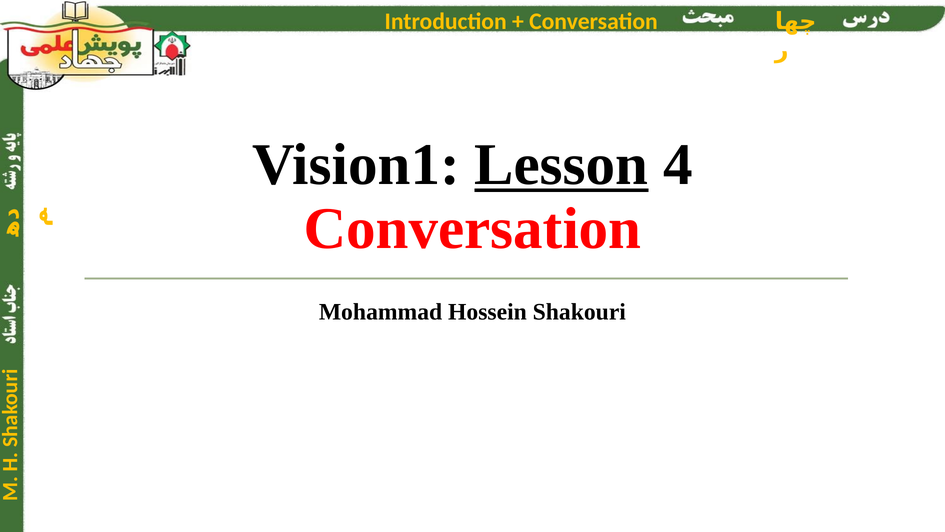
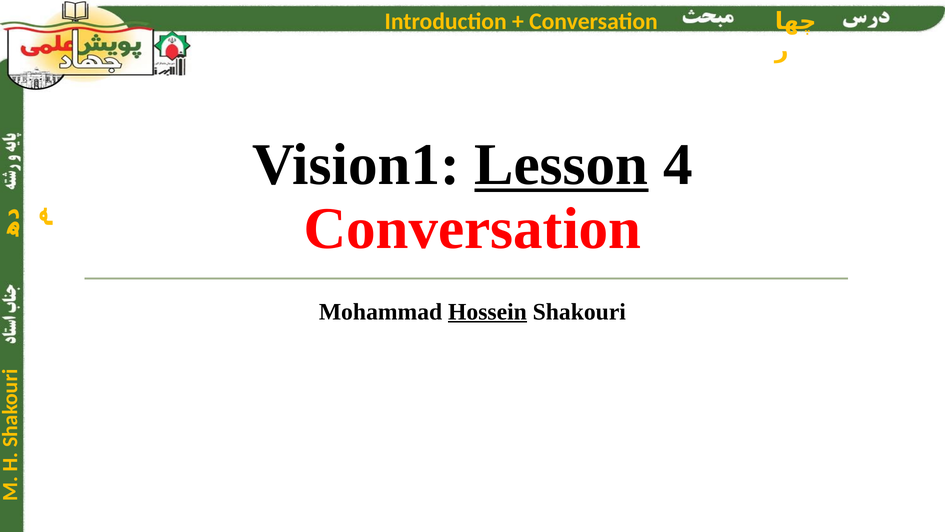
Hossein underline: none -> present (487, 311)
